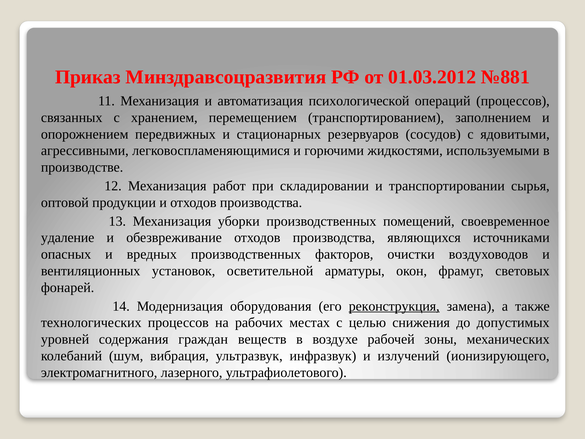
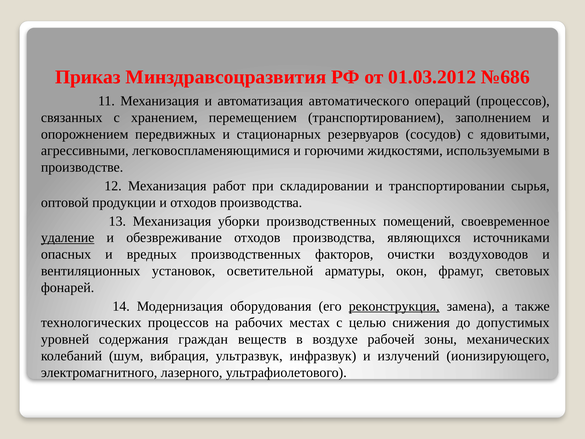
№881: №881 -> №686 (505, 77)
психологической: психологической -> автоматического (359, 101)
удаление underline: none -> present (68, 238)
